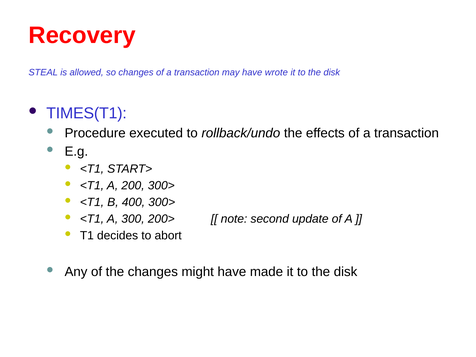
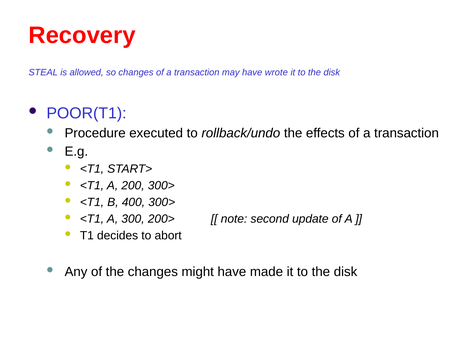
TIMES(T1: TIMES(T1 -> POOR(T1 (86, 113)
